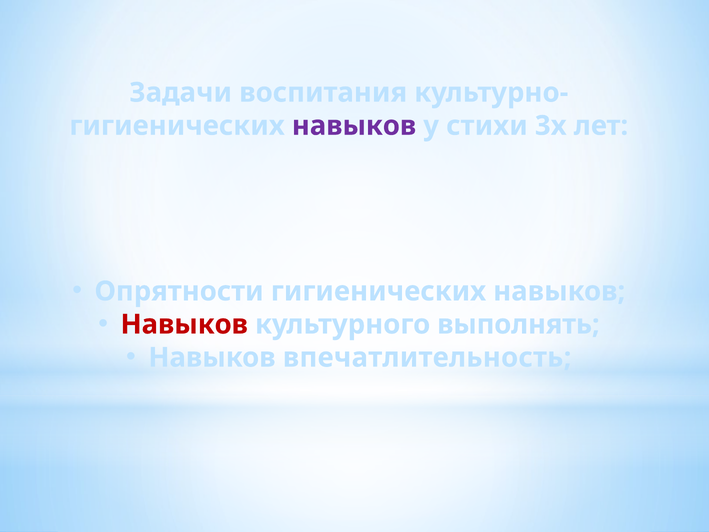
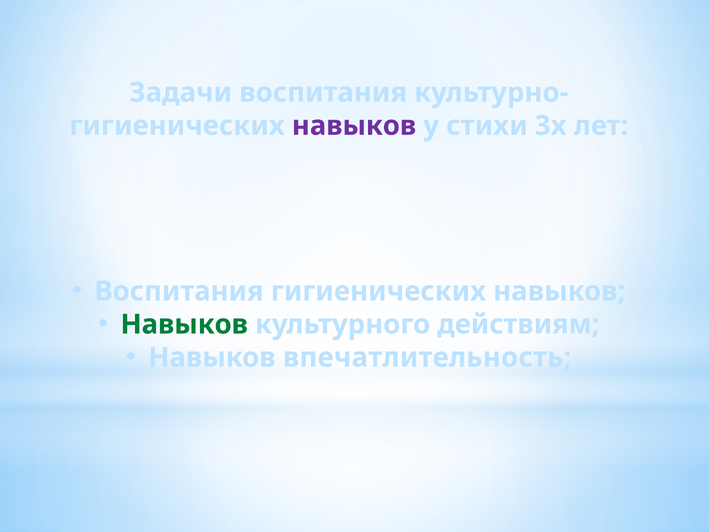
Опрятности: Опрятности -> Воспитания (179, 291)
Навыков colour: red -> green (184, 324)
выполнять: выполнять -> действиям (518, 324)
